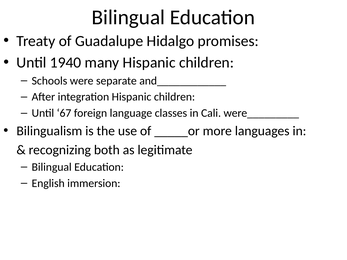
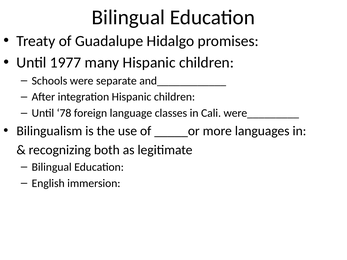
1940: 1940 -> 1977 (66, 63)
67: 67 -> 78 (64, 113)
